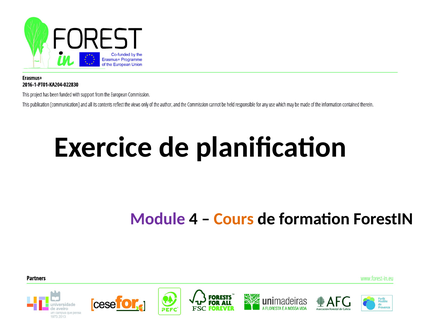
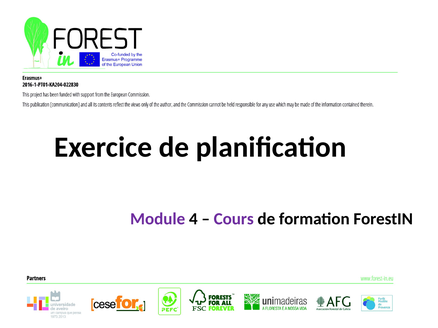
Cours colour: orange -> purple (234, 219)
